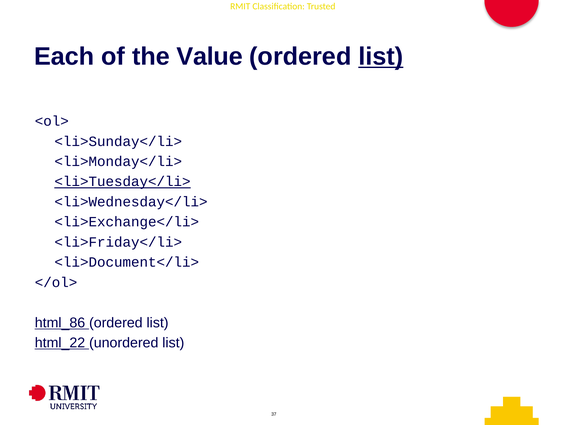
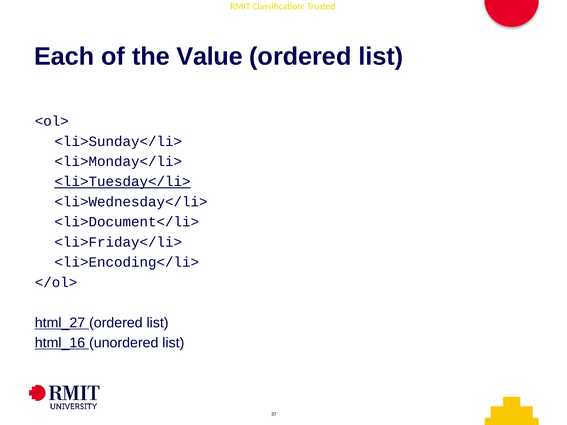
list underline: present -> none (381, 57)
<li>Exchange</li>: <li>Exchange</li> -> <li>Document</li> (127, 222)
<li>Document</li>: <li>Document</li> -> <li>Encoding</li> (127, 262)
html_86: html_86 -> html_27 (60, 323)
html_22: html_22 -> html_16 (60, 343)
